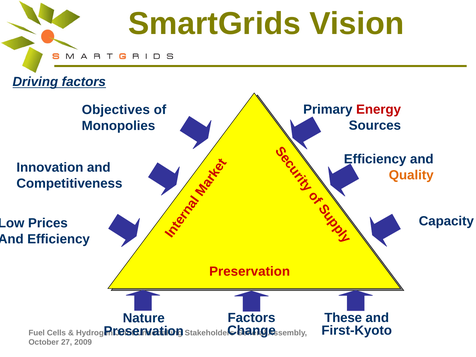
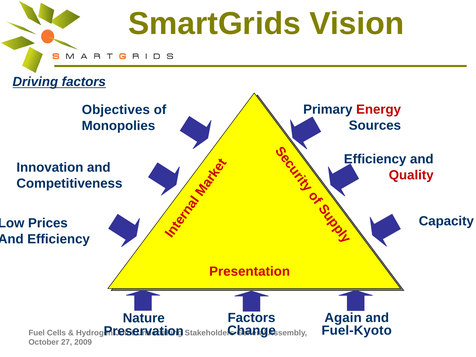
Quality colour: orange -> red (411, 175)
Preservation: Preservation -> Presentation (250, 272)
These: These -> Again (343, 318)
First-Kyoto: First-Kyoto -> Fuel-Kyoto (357, 330)
